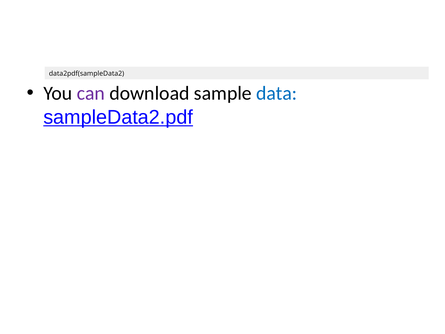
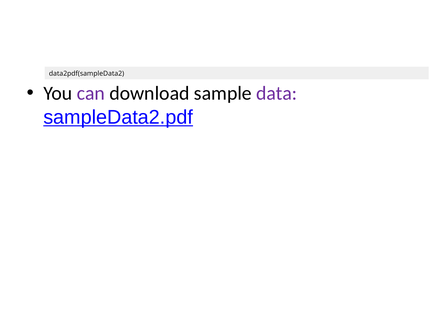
data colour: blue -> purple (277, 93)
